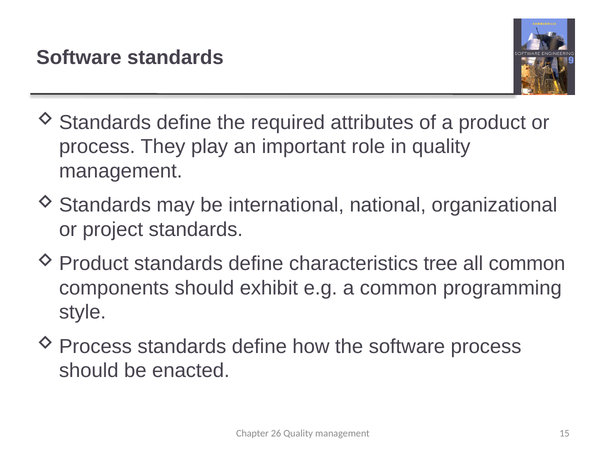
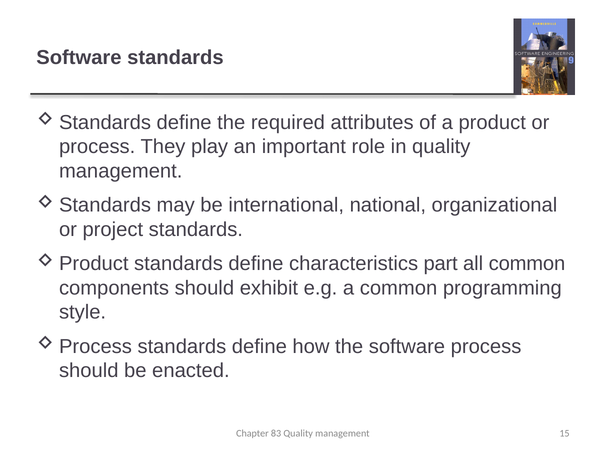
tree: tree -> part (441, 264)
26: 26 -> 83 (276, 434)
